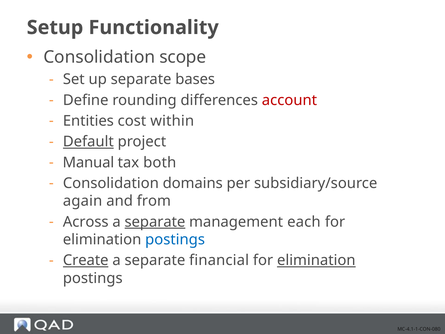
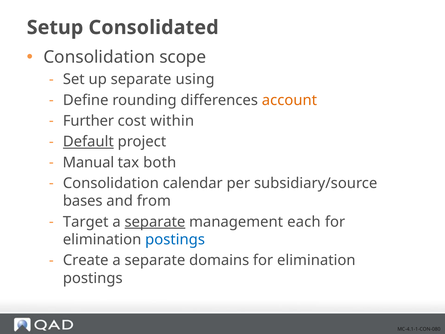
Functionality: Functionality -> Consolidated (154, 28)
bases: bases -> using (195, 79)
account colour: red -> orange (289, 100)
Entities: Entities -> Further (88, 121)
domains: domains -> calendar (193, 183)
again: again -> bases (83, 201)
Across: Across -> Target (86, 222)
Create underline: present -> none (86, 260)
financial: financial -> domains (219, 260)
elimination underline: present -> none (316, 260)
